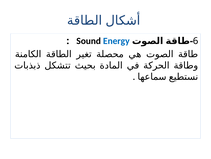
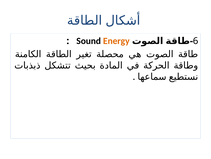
Energy colour: blue -> orange (116, 41)
